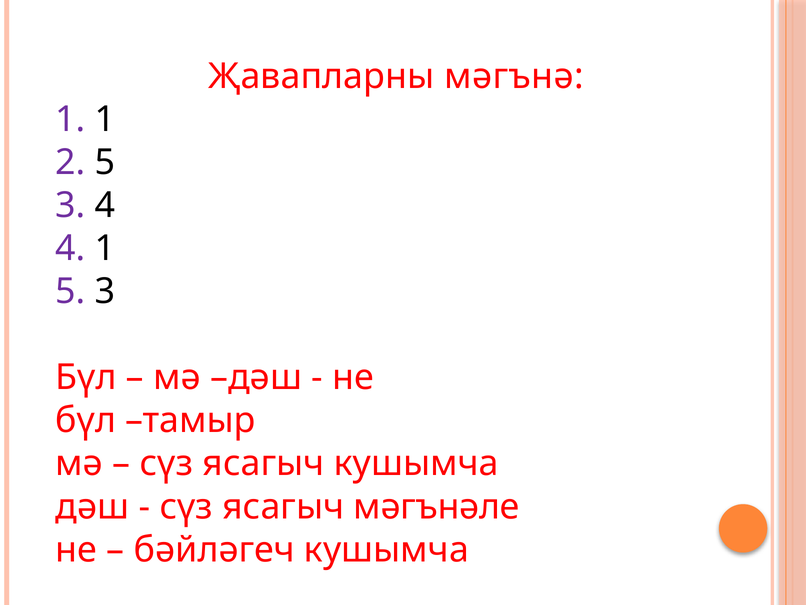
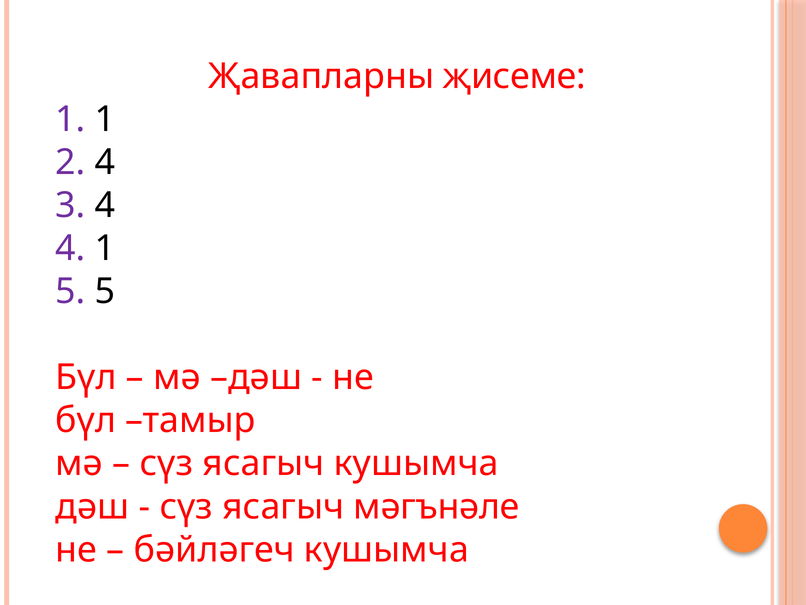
мәгънә: мәгънә -> җисеме (514, 76)
2 5: 5 -> 4 (105, 162)
3: 3 -> 5 (105, 291)
